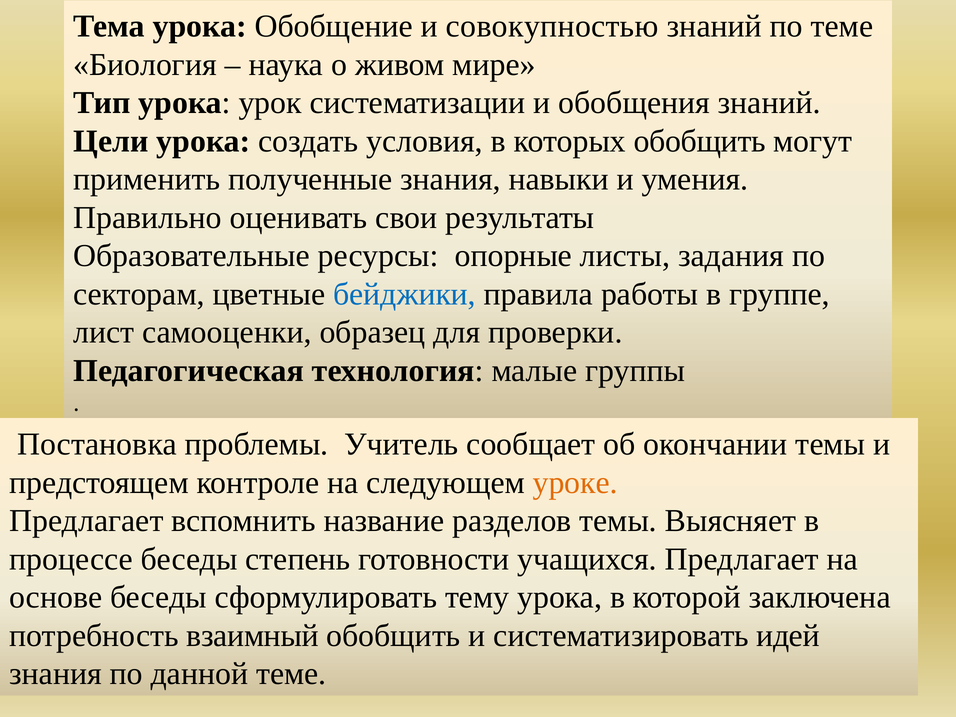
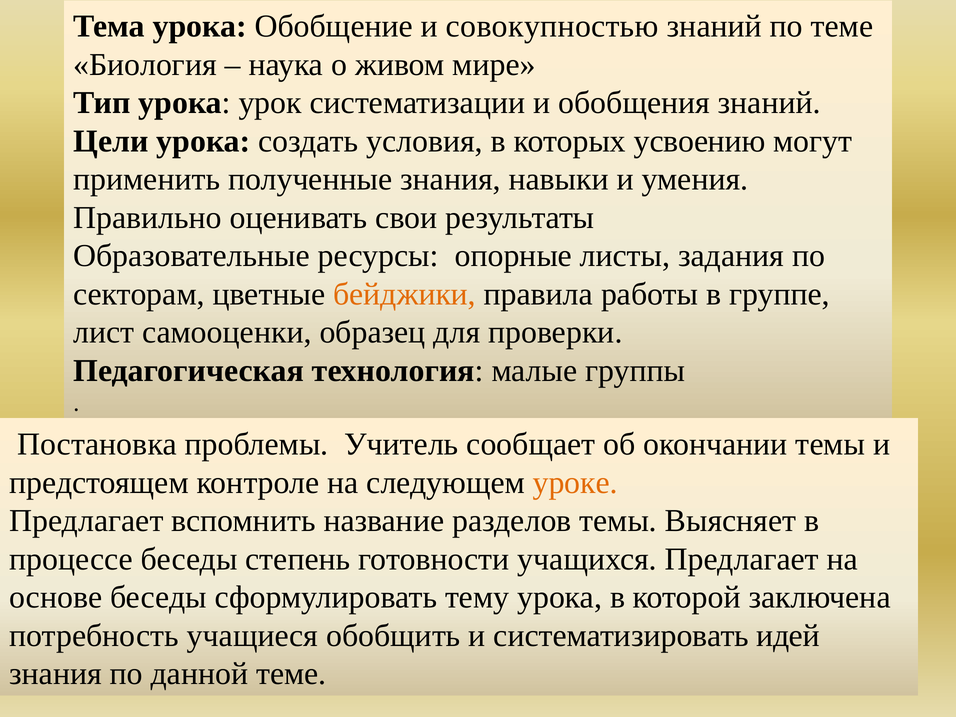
которых обобщить: обобщить -> усвоению (700, 141)
бейджики colour: blue -> orange (405, 294)
взаимный: взаимный -> учащиеся (252, 635)
